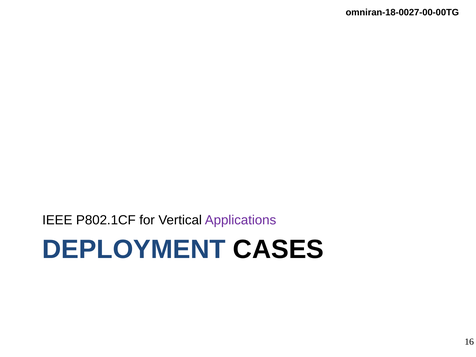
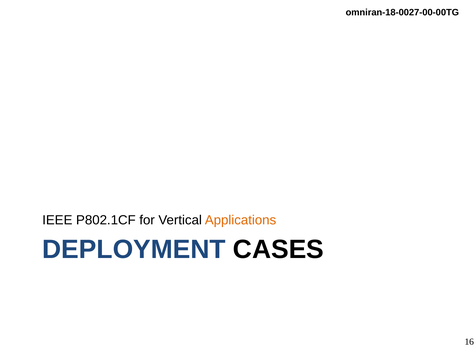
Applications colour: purple -> orange (241, 220)
